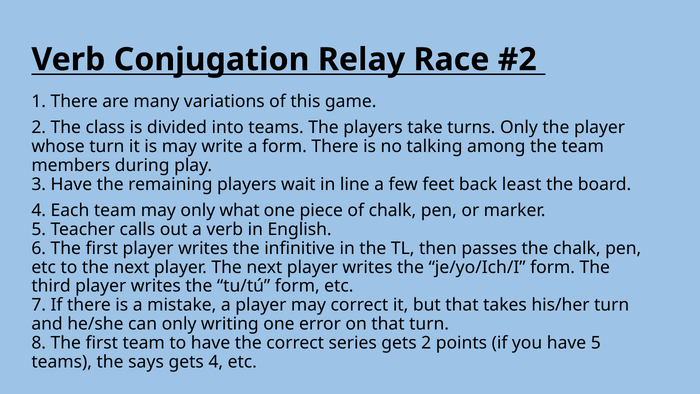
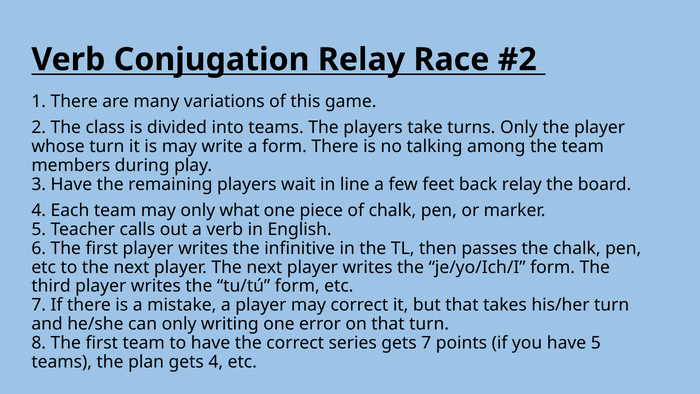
back least: least -> relay (522, 184)
gets 2: 2 -> 7 (426, 343)
says: says -> plan (146, 362)
